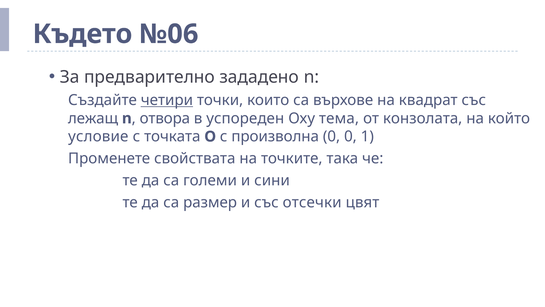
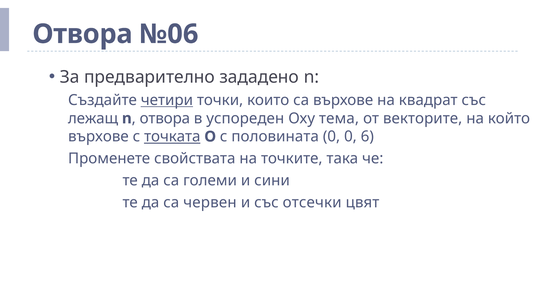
Където: Където -> Отвора (83, 34)
конзолата: конзолата -> векторите (423, 118)
условие: условие -> върхове (98, 136)
точката underline: none -> present (172, 136)
произволна: произволна -> половината (275, 136)
1: 1 -> 6 (367, 136)
размер: размер -> червен (210, 202)
